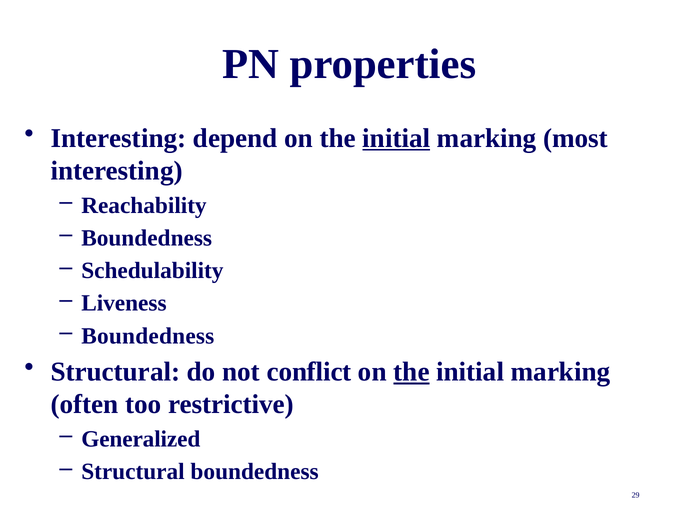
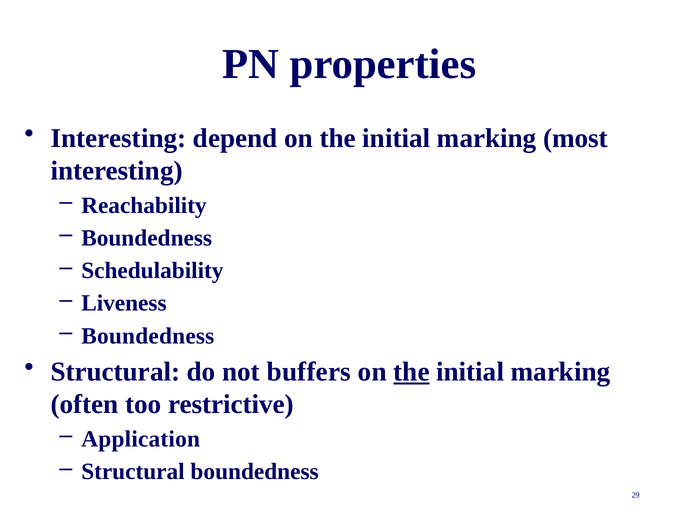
initial underline: present -> none (396, 138)
conflict: conflict -> buffers (309, 372)
Generalized: Generalized -> Application (141, 439)
